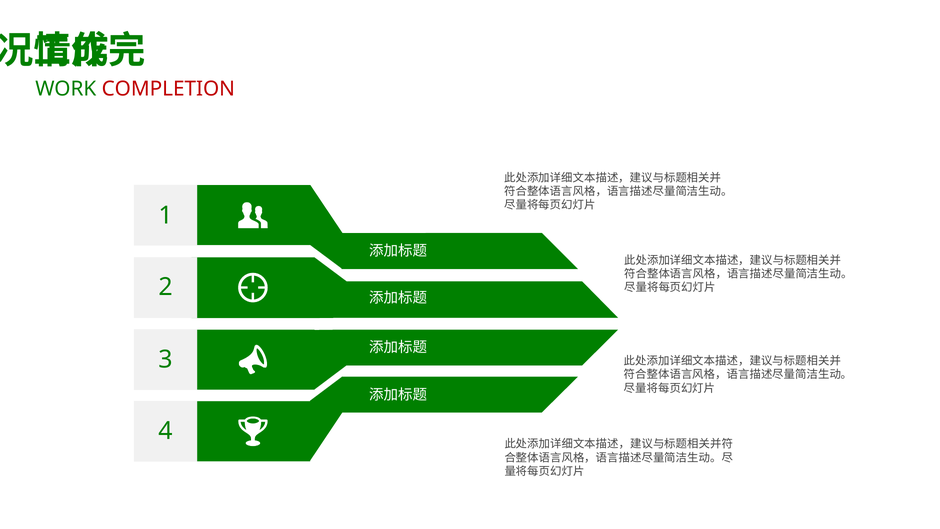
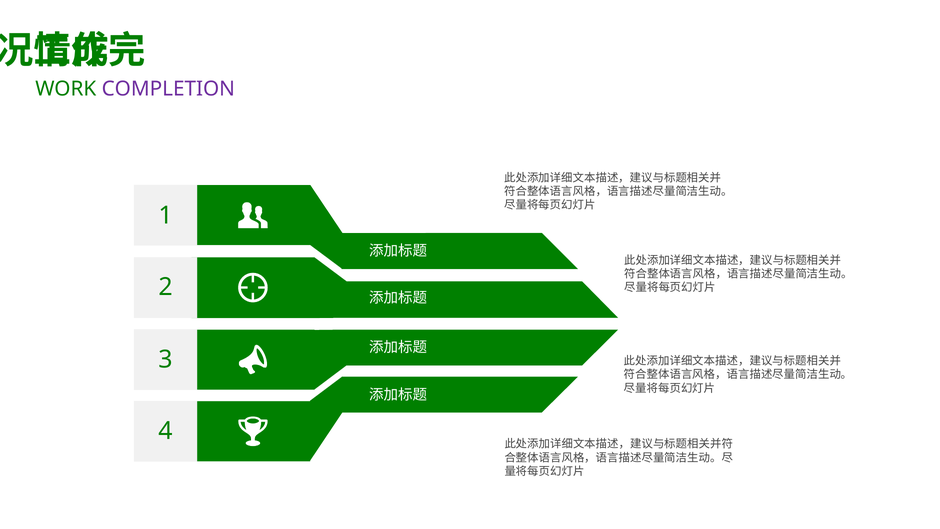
COMPLETION colour: red -> purple (168, 89)
